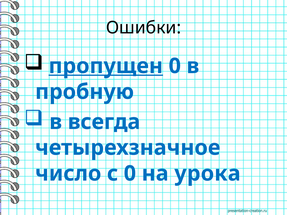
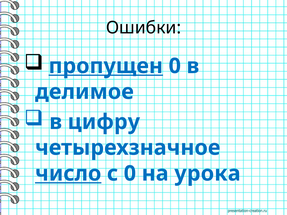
пробную: пробную -> делимое (84, 92)
всегда: всегда -> цифру (104, 122)
число underline: none -> present (68, 174)
